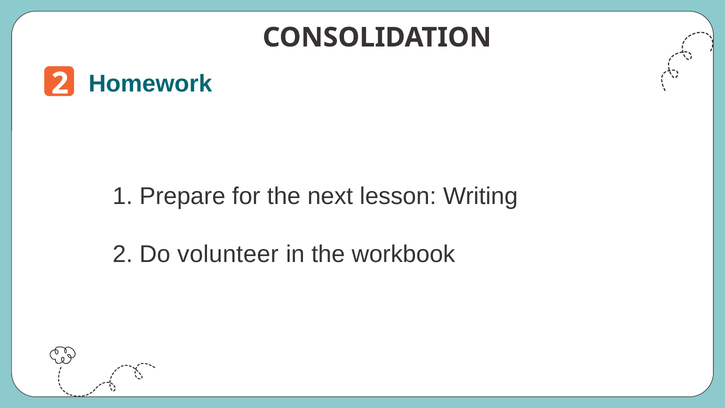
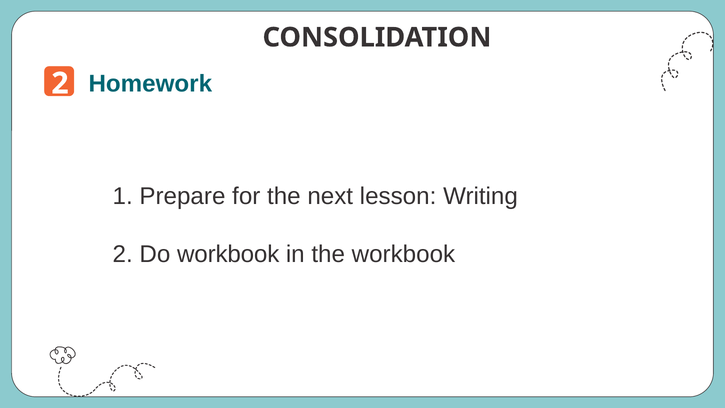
Do volunteer: volunteer -> workbook (228, 254)
